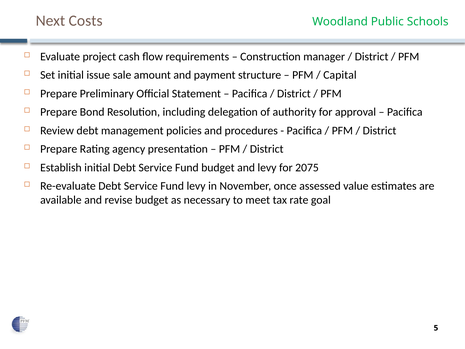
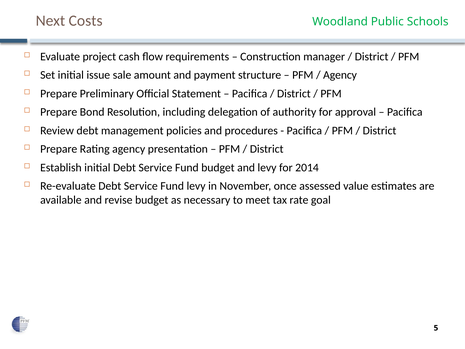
Capital: Capital -> Agency (340, 75)
2075: 2075 -> 2014 (307, 167)
